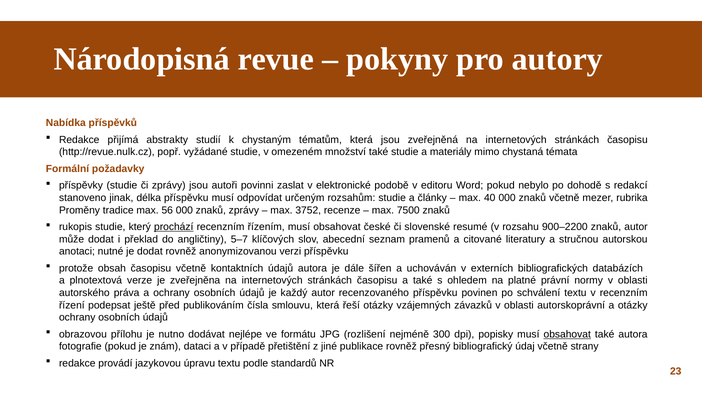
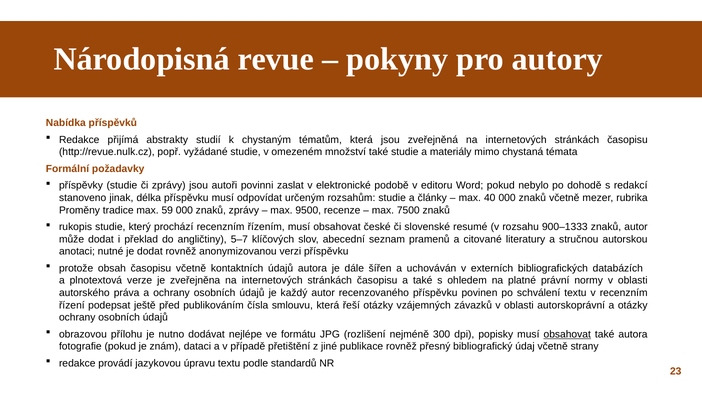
56: 56 -> 59 (167, 210)
3752: 3752 -> 9500 (308, 210)
prochází underline: present -> none (174, 227)
900–2200: 900–2200 -> 900–1333 (565, 227)
